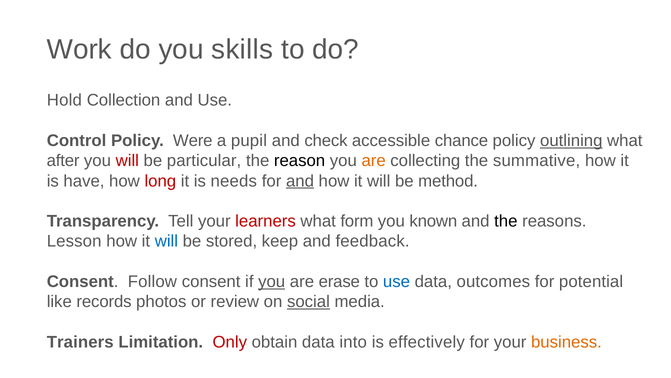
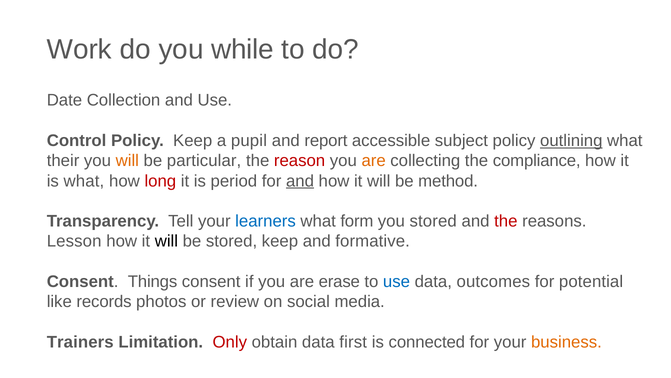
skills: skills -> while (243, 49)
Hold: Hold -> Date (64, 100)
Policy Were: Were -> Keep (193, 140)
check: check -> report (326, 140)
chance: chance -> subject (461, 140)
after: after -> their (63, 161)
will colour: red -> orange (127, 161)
reason colour: black -> red (300, 161)
summative: summative -> compliance (537, 161)
is have: have -> what (84, 181)
needs: needs -> period (234, 181)
learners colour: red -> blue (266, 221)
you known: known -> stored (433, 221)
the colour: black -> red (506, 221)
will colour: blue -> black (166, 241)
feedback: feedback -> formative (373, 241)
Follow: Follow -> Things (153, 281)
you underline: present -> none (272, 281)
social underline: present -> none (308, 301)
into: into -> first (353, 342)
effectively: effectively -> connected (427, 342)
